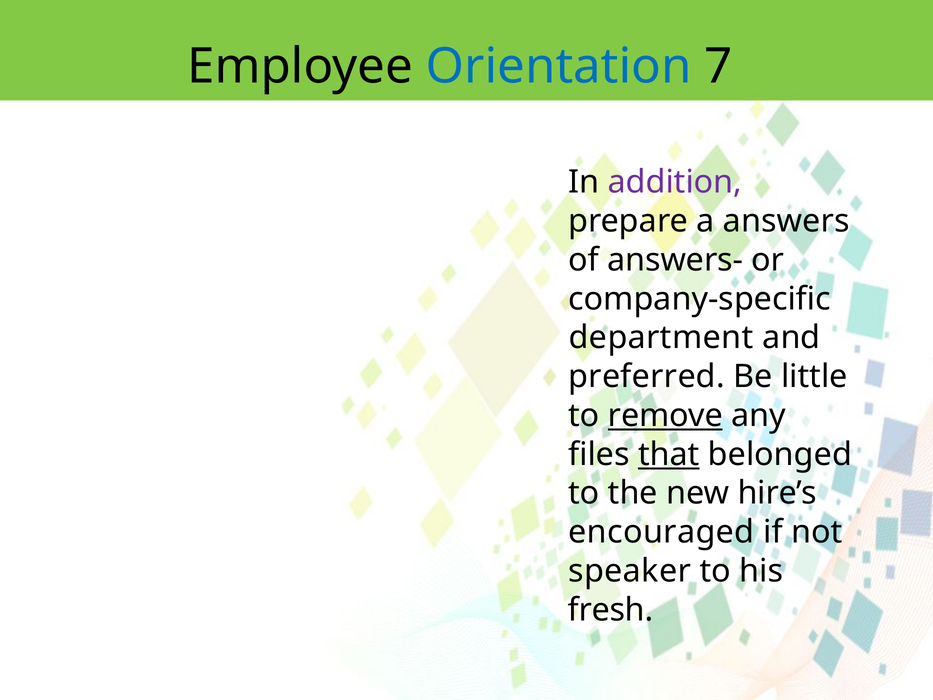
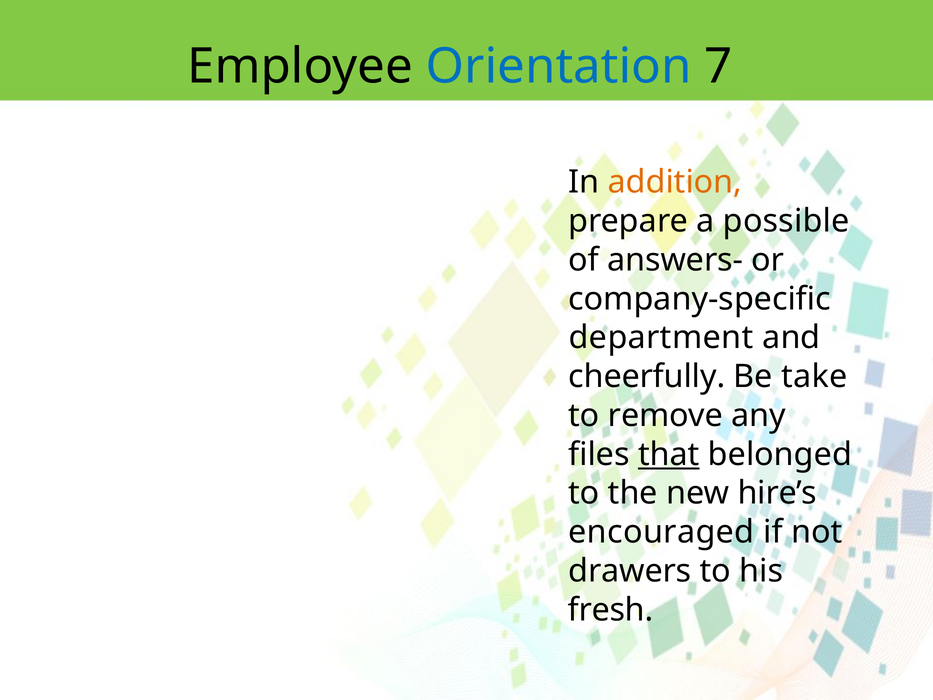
addition colour: purple -> orange (675, 182)
answers: answers -> possible (786, 221)
preferred: preferred -> cheerfully (647, 377)
little: little -> take (814, 377)
remove underline: present -> none (665, 415)
speaker: speaker -> drawers (630, 571)
